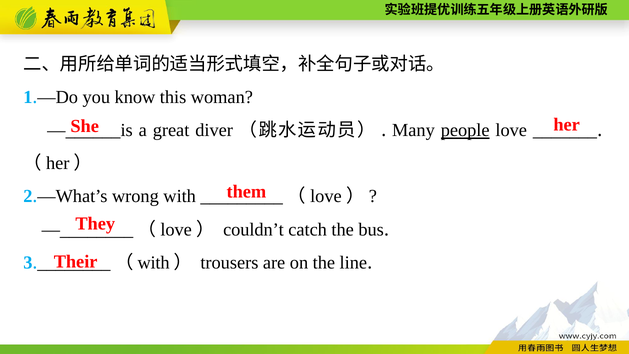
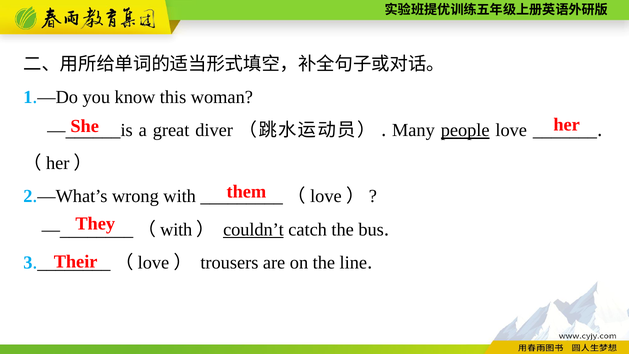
love: love -> with (176, 229)
couldn’t underline: none -> present (253, 229)
with: with -> love (153, 262)
